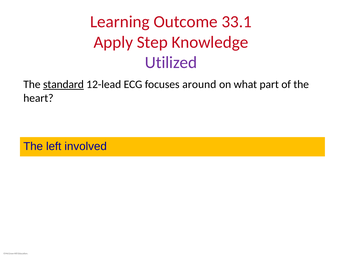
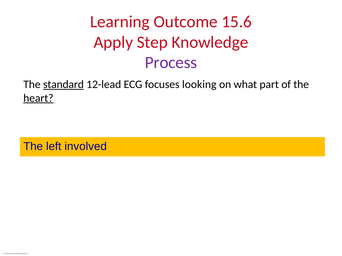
33.1: 33.1 -> 15.6 (237, 22)
Utilized: Utilized -> Process (171, 63)
around: around -> looking (199, 85)
heart underline: none -> present (38, 98)
